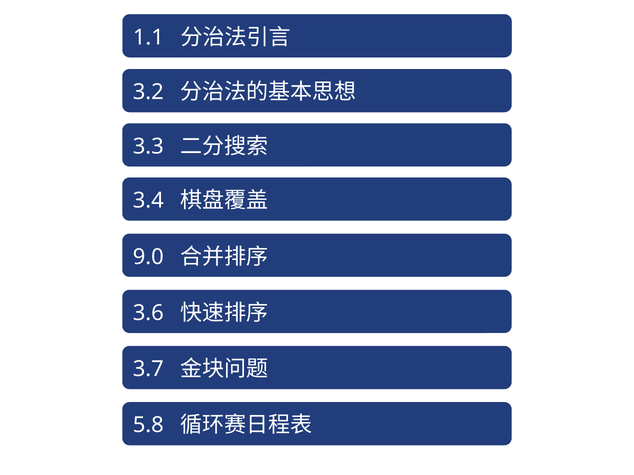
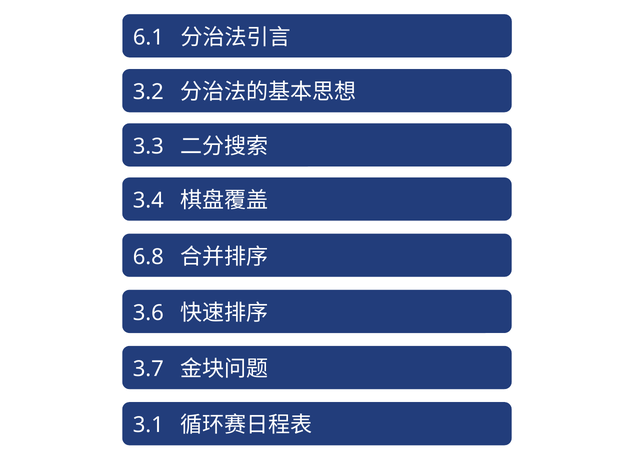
1.1: 1.1 -> 6.1 (148, 37)
9.0: 9.0 -> 6.8 (148, 257)
5.8: 5.8 -> 3.1 (148, 426)
